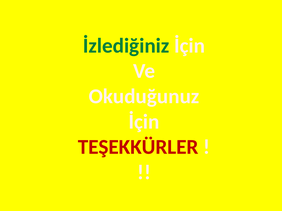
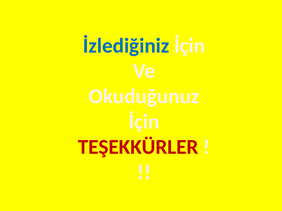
İzlediğiniz colour: green -> blue (126, 46)
